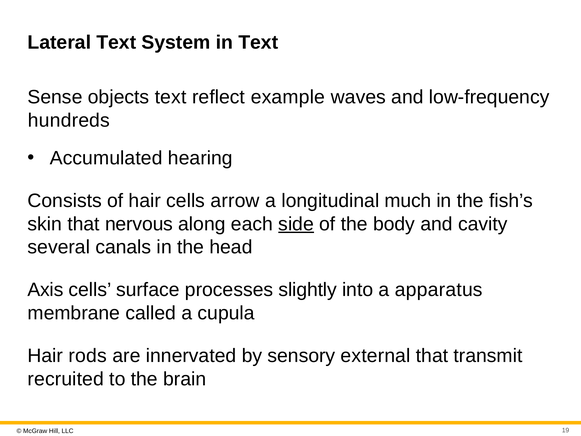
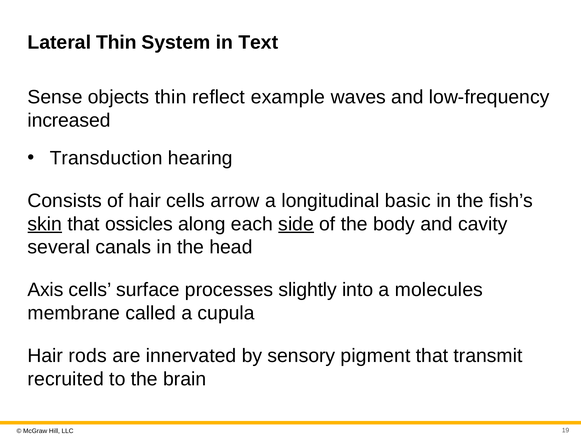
Lateral Text: Text -> Thin (116, 42)
objects text: text -> thin (171, 97)
hundreds: hundreds -> increased (69, 120)
Accumulated: Accumulated -> Transduction (106, 158)
much: much -> basic (408, 201)
skin underline: none -> present (45, 224)
nervous: nervous -> ossicles (139, 224)
apparatus: apparatus -> molecules (439, 290)
external: external -> pigment (376, 355)
